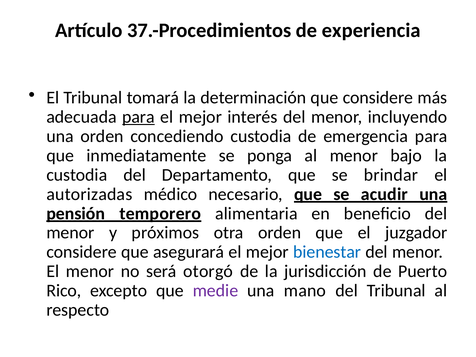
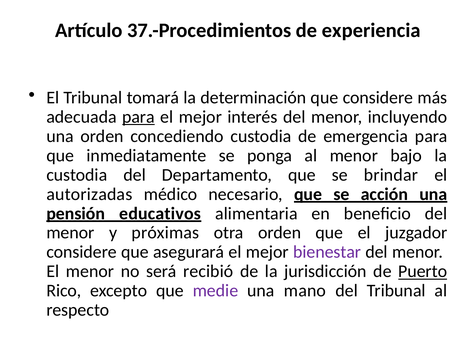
acudir: acudir -> acción (384, 194)
temporero: temporero -> educativos (160, 213)
próximos: próximos -> próximas (165, 233)
bienestar colour: blue -> purple (327, 252)
otorgó: otorgó -> recibió (208, 271)
Puerto underline: none -> present (423, 271)
